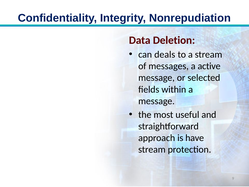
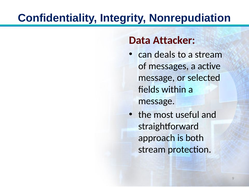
Deletion: Deletion -> Attacker (174, 40)
have: have -> both (195, 138)
